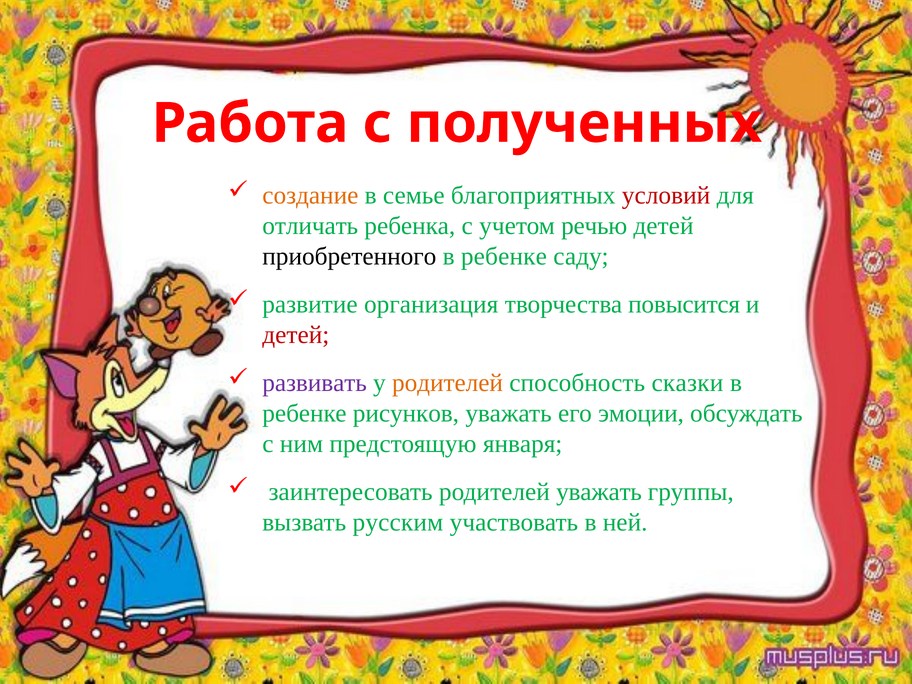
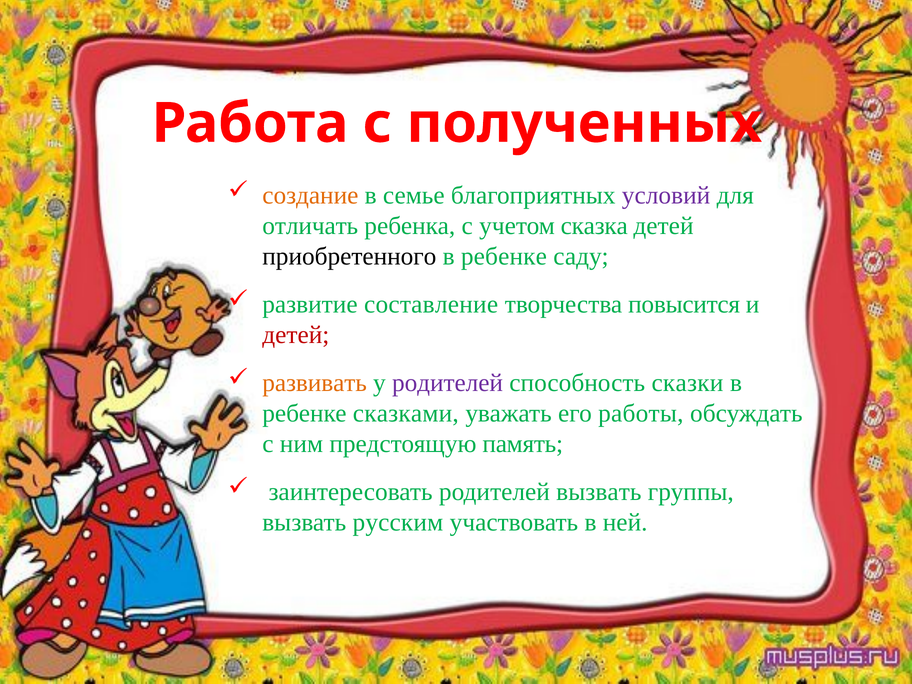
условий colour: red -> purple (666, 195)
речью: речью -> сказка (594, 226)
организация: организация -> составление (431, 304)
развивать colour: purple -> orange (315, 383)
родителей colour: orange -> purple (448, 383)
рисунков: рисунков -> сказками (406, 413)
эмоции: эмоции -> работы (641, 413)
января: января -> память (523, 444)
родителей уважать: уважать -> вызвать (599, 492)
